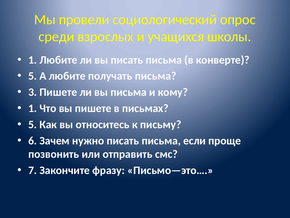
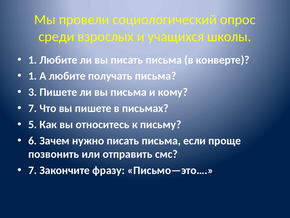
5: 5 -> 1 (33, 76)
1: 1 -> 7 (33, 108)
